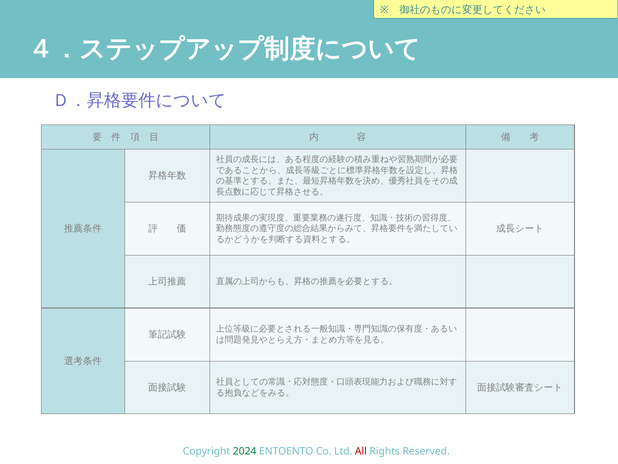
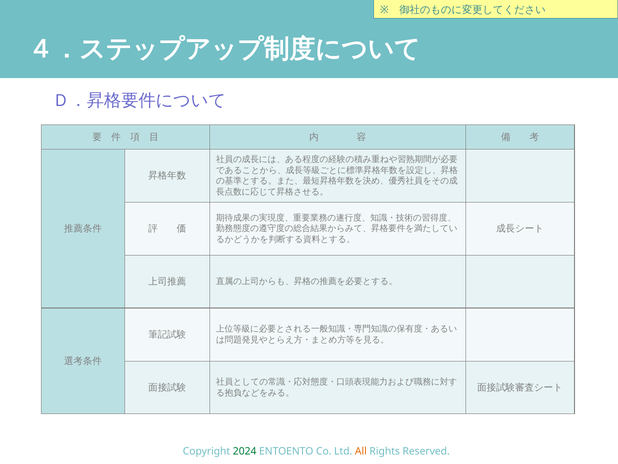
All colour: red -> orange (361, 451)
